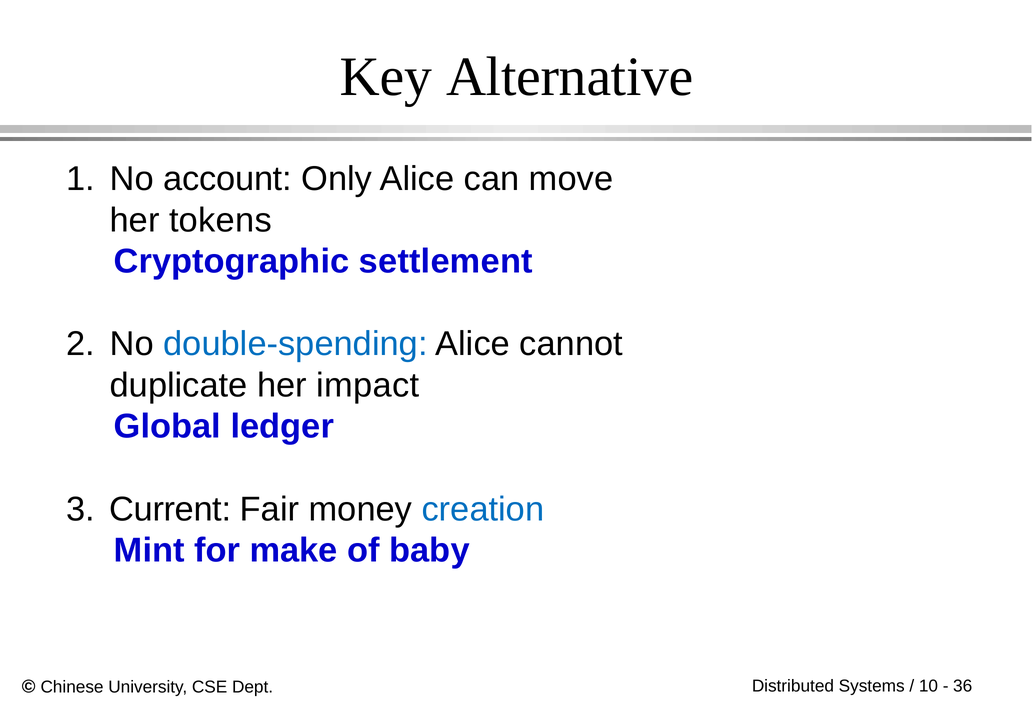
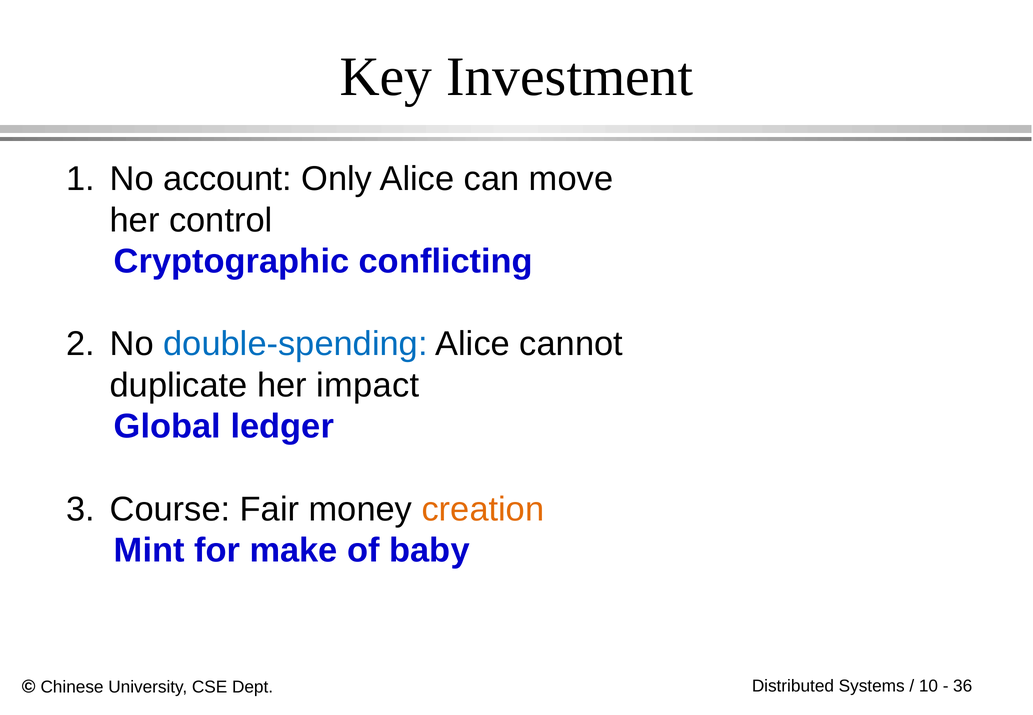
Alternative: Alternative -> Investment (570, 77)
tokens: tokens -> control (221, 220)
settlement: settlement -> conflicting (446, 262)
Current: Current -> Course (170, 509)
creation colour: blue -> orange (483, 509)
